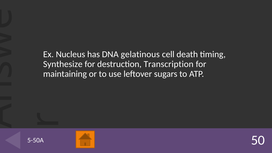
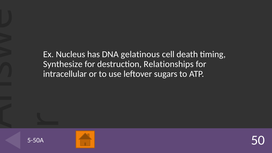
Transcription: Transcription -> Relationships (169, 64)
maintaining: maintaining -> intracellular (65, 74)
